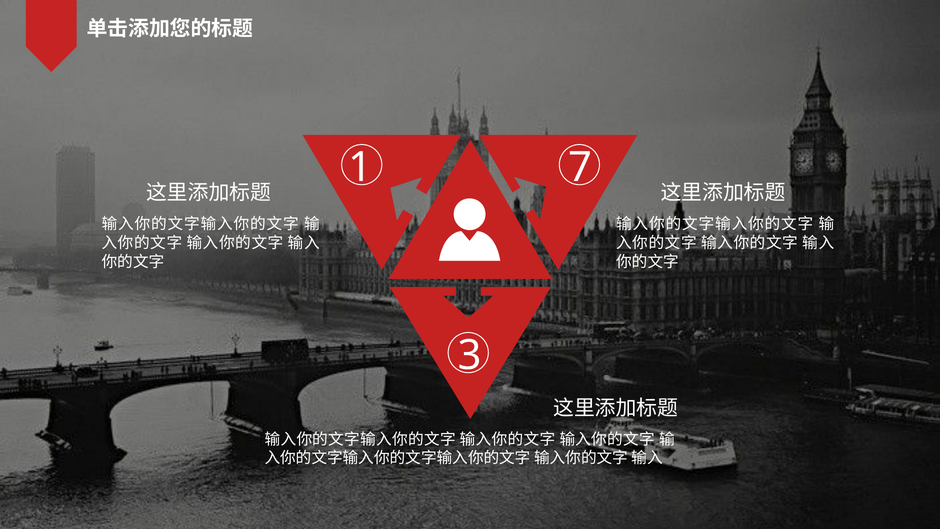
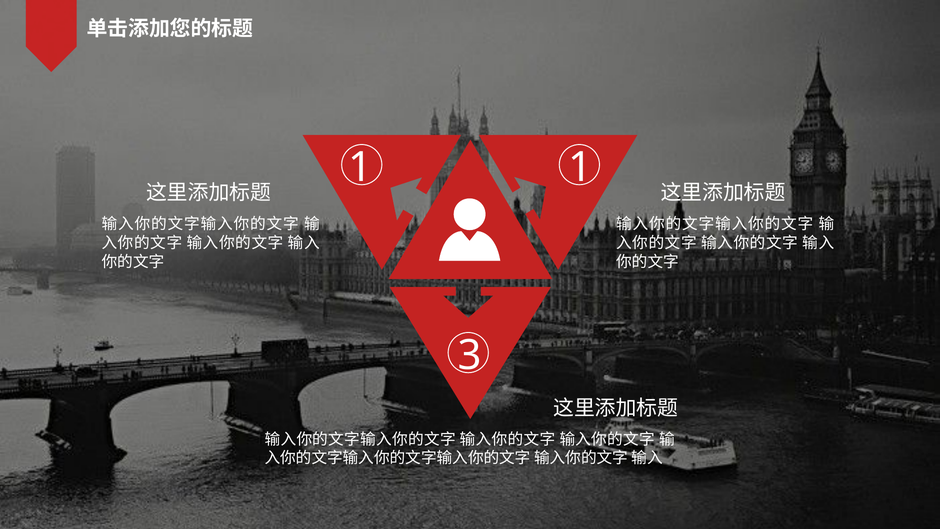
7: 7 -> 1 (580, 168)
